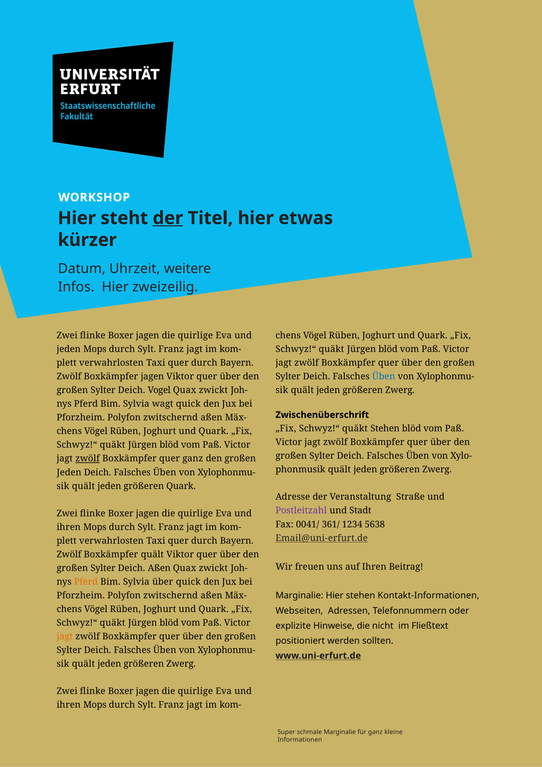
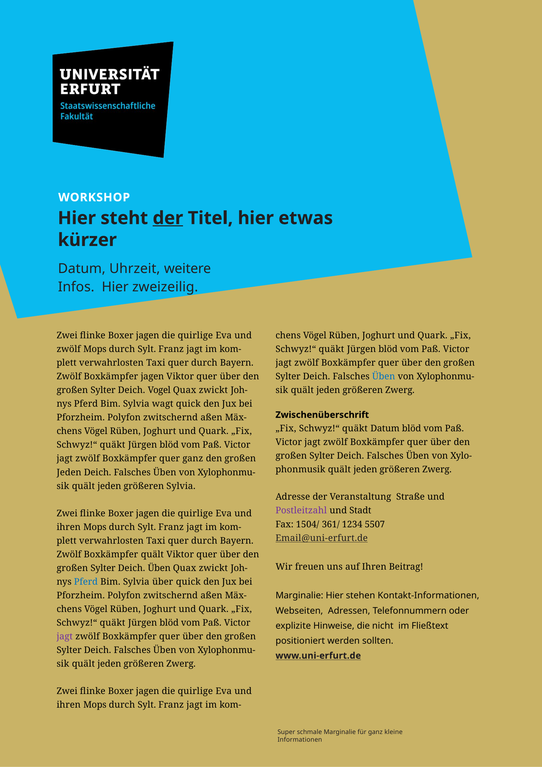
jeden: jeden -> zwölf (69, 349)
quäkt Stehen: Stehen -> Datum (385, 429)
zwölf underline: present -> none (87, 459)
größeren Quark: Quark -> Sylvia (181, 486)
0041/: 0041/ -> 1504/ (308, 524)
5638: 5638 -> 5507 (375, 524)
Deich Aßen: Aßen -> Üben (159, 568)
Pferd colour: orange -> blue (86, 582)
jagt colour: orange -> purple (65, 637)
